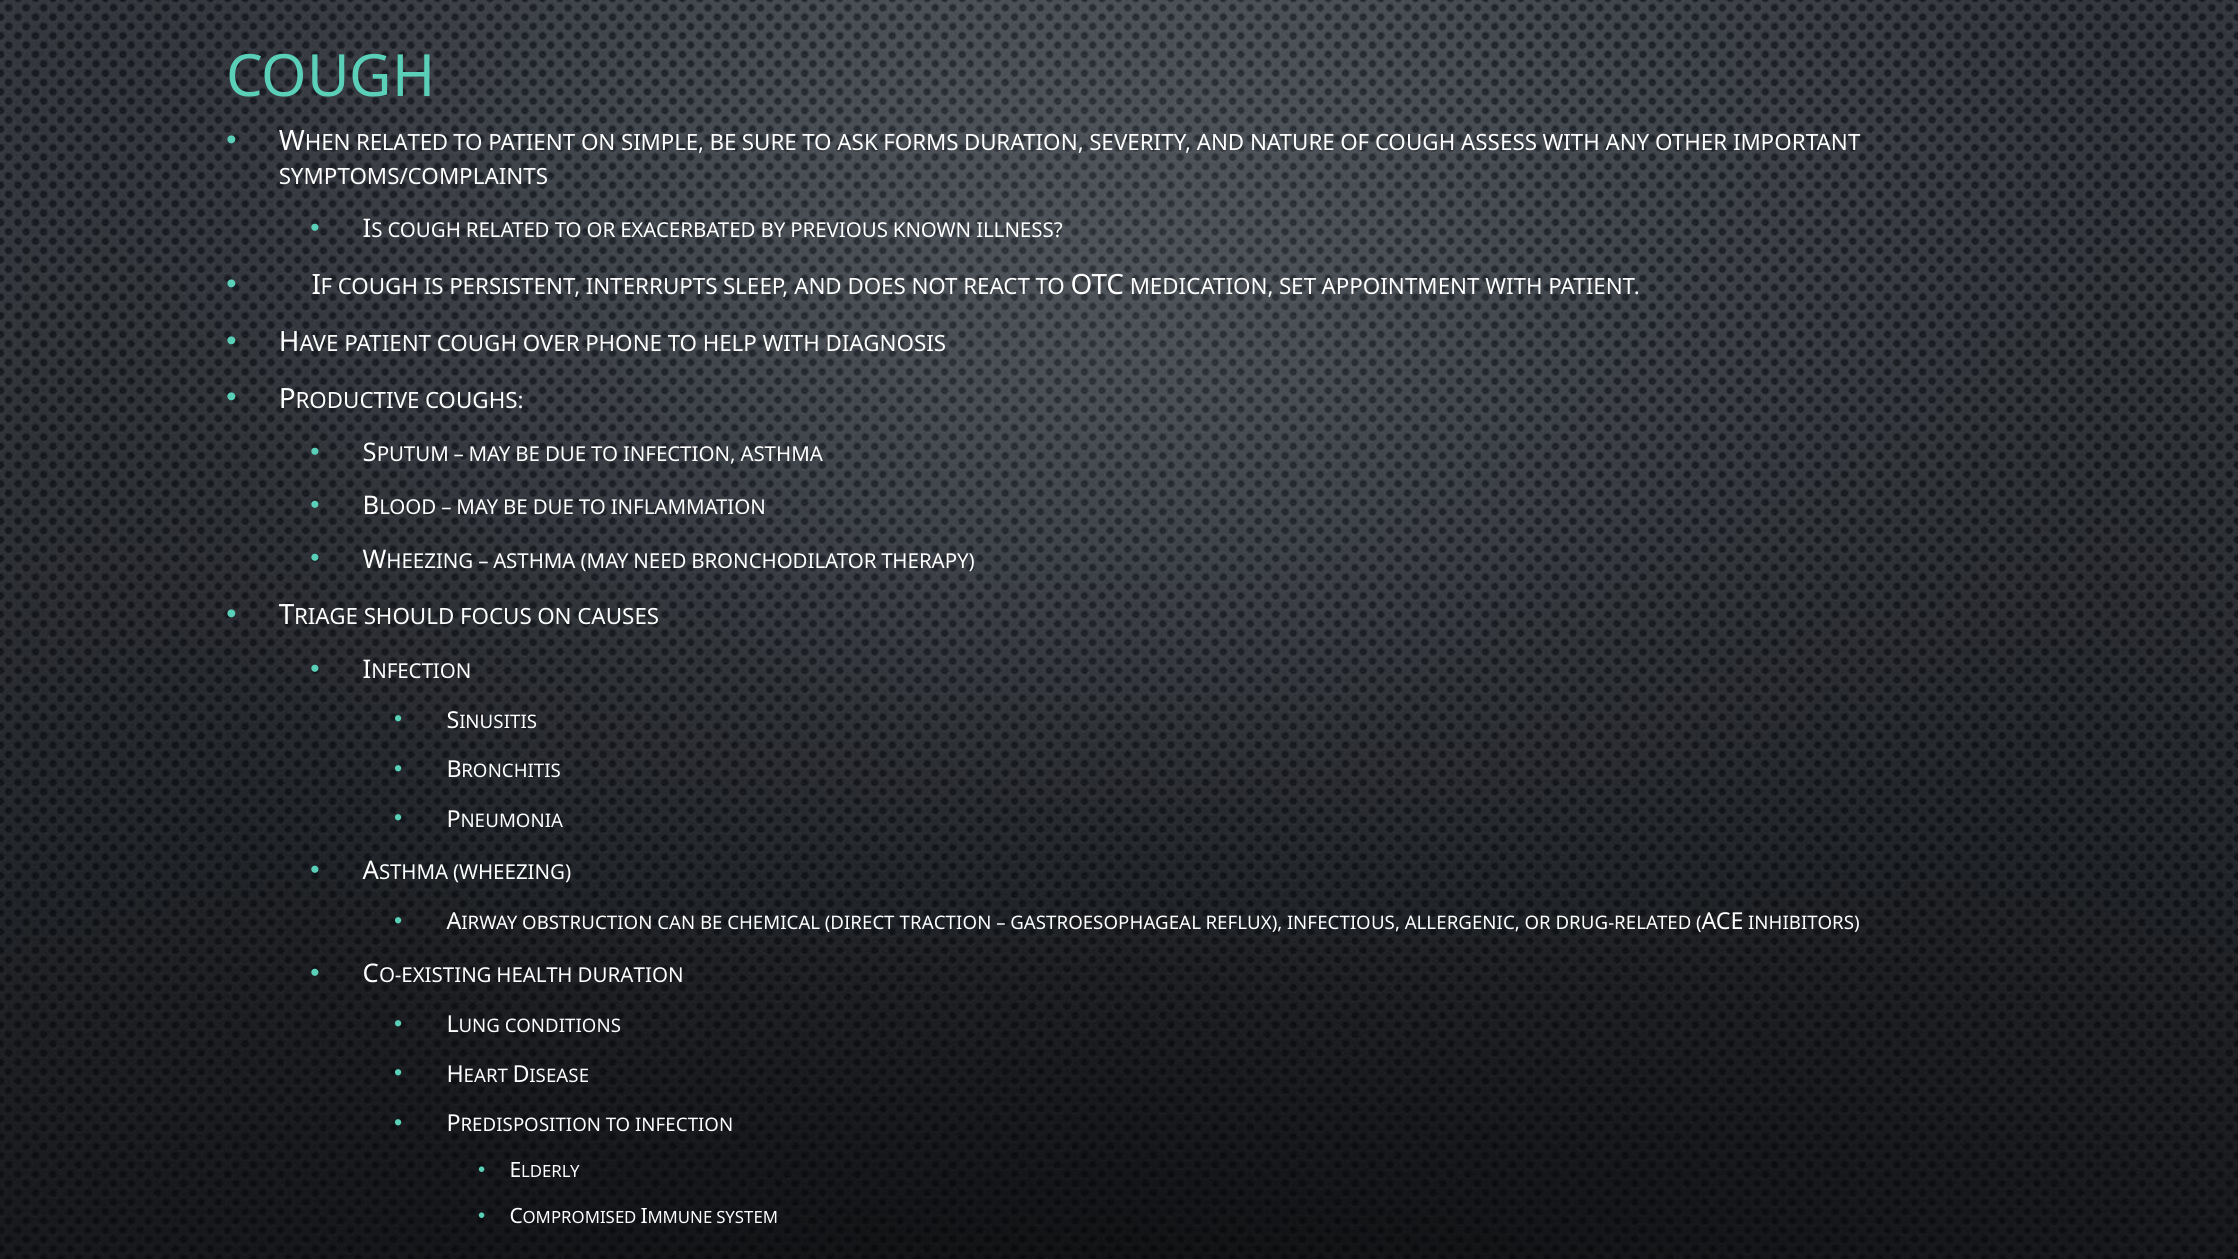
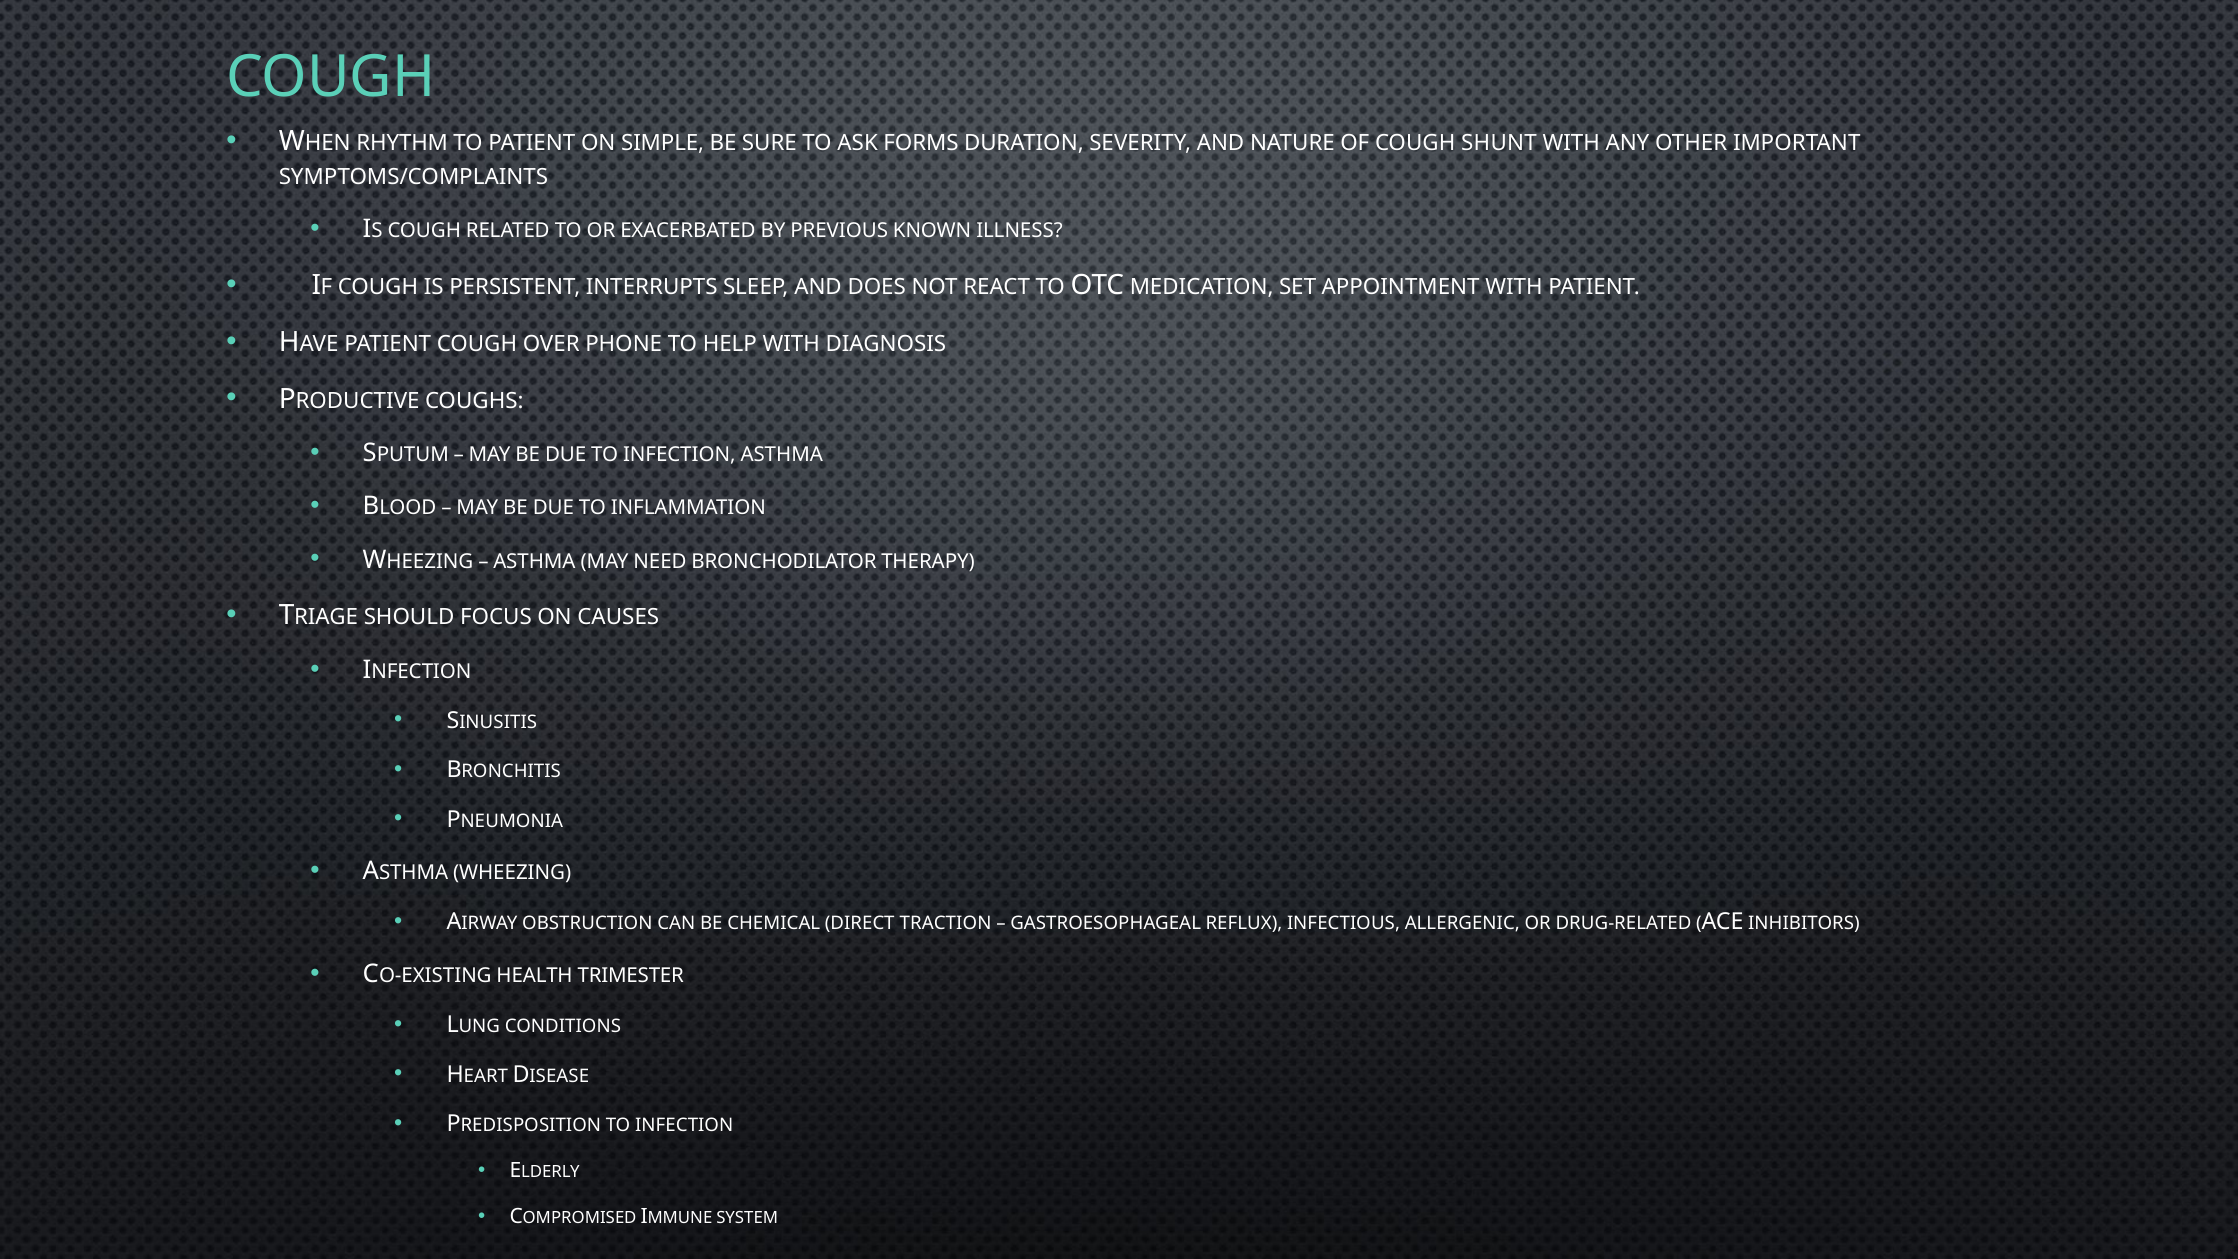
WHEN RELATED: RELATED -> RHYTHM (402, 143)
ASSESS: ASSESS -> SHUNT (1499, 143)
HEALTH DURATION: DURATION -> TRIMESTER (631, 976)
